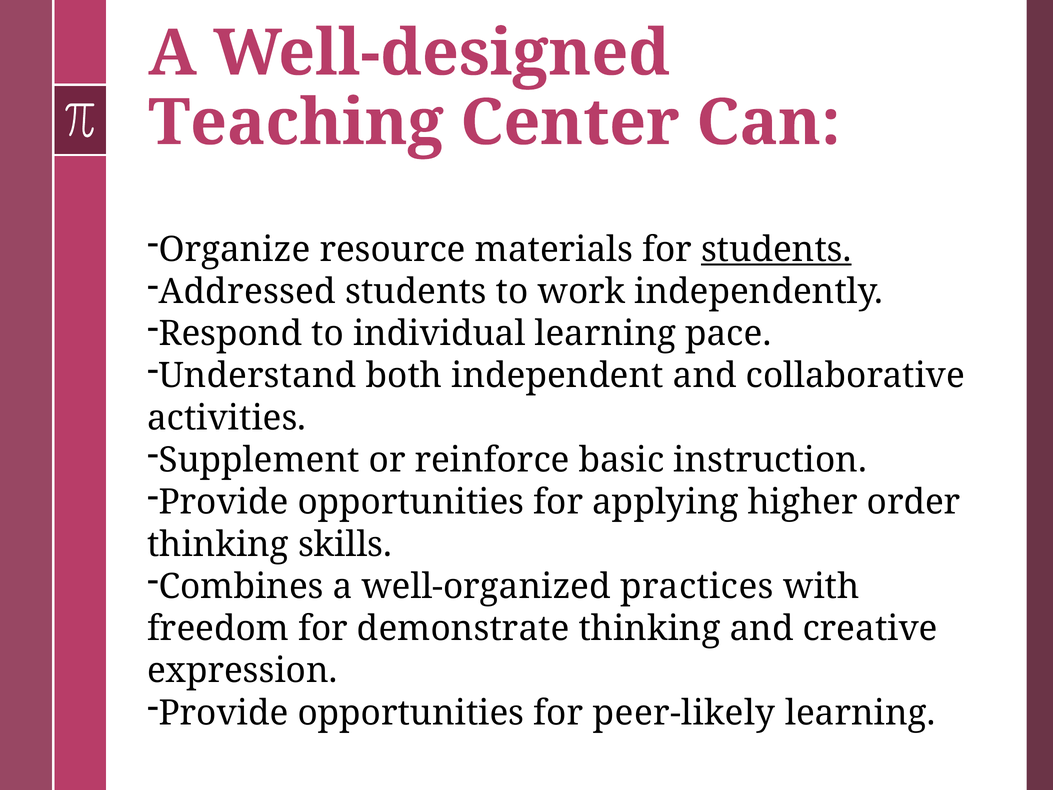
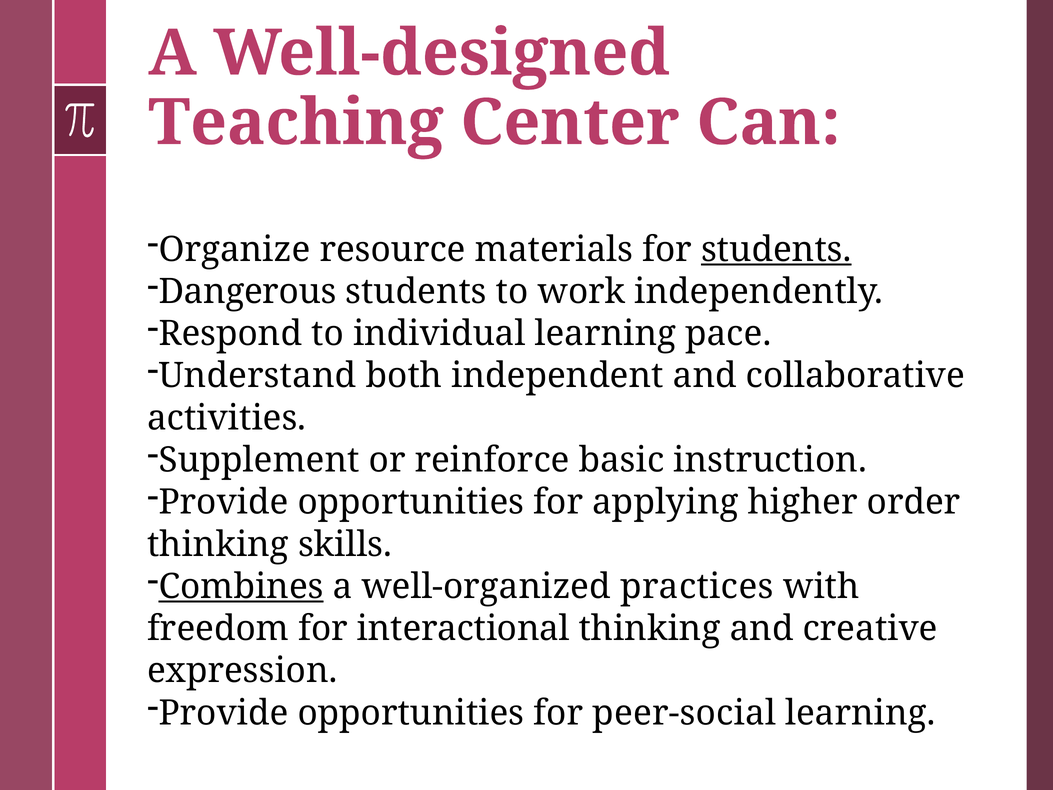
Addressed: Addressed -> Dangerous (248, 292)
Combines underline: none -> present (241, 586)
demonstrate: demonstrate -> interactional (463, 629)
peer-likely: peer-likely -> peer-social (684, 713)
